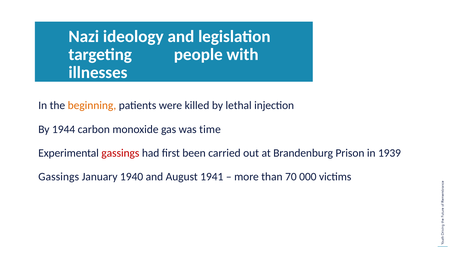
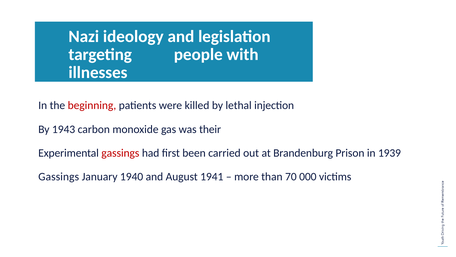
beginning colour: orange -> red (92, 105)
1944: 1944 -> 1943 (64, 129)
time: time -> their (210, 129)
